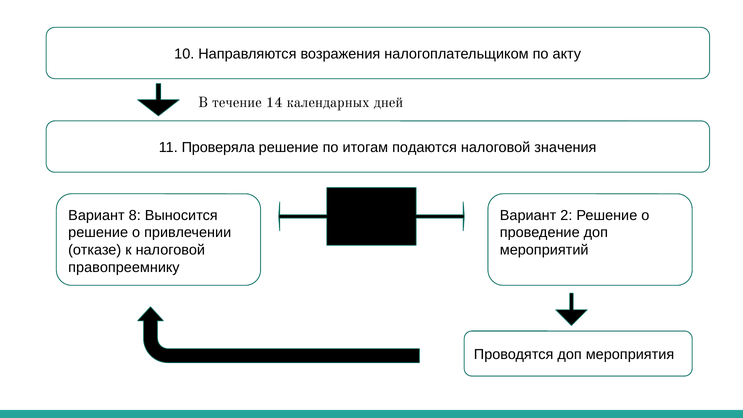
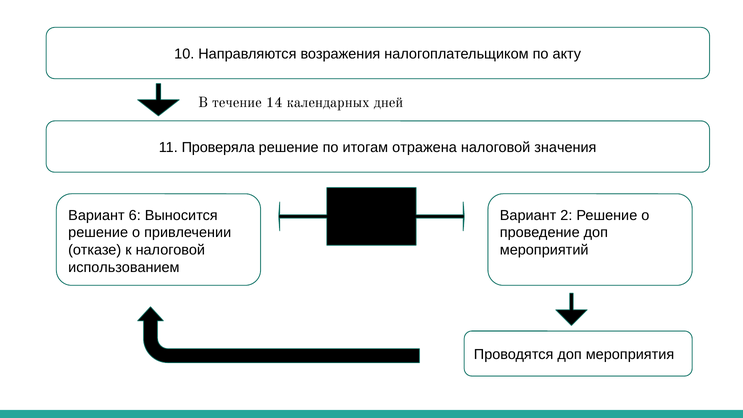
подаются: подаются -> отражена (425, 148)
8: 8 -> 6 (135, 215)
правопреемнику: правопреемнику -> использованием (124, 267)
